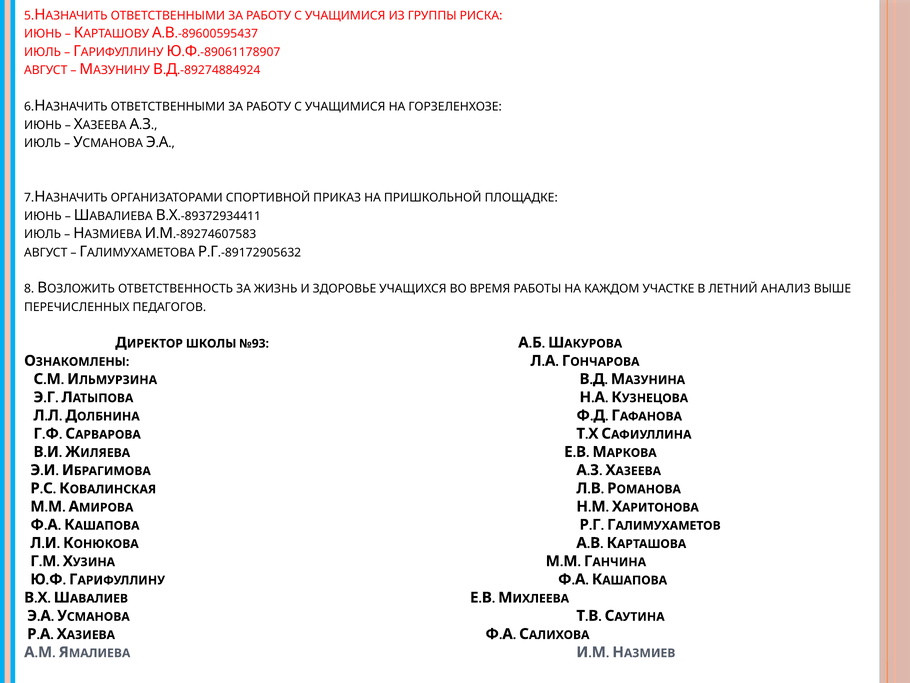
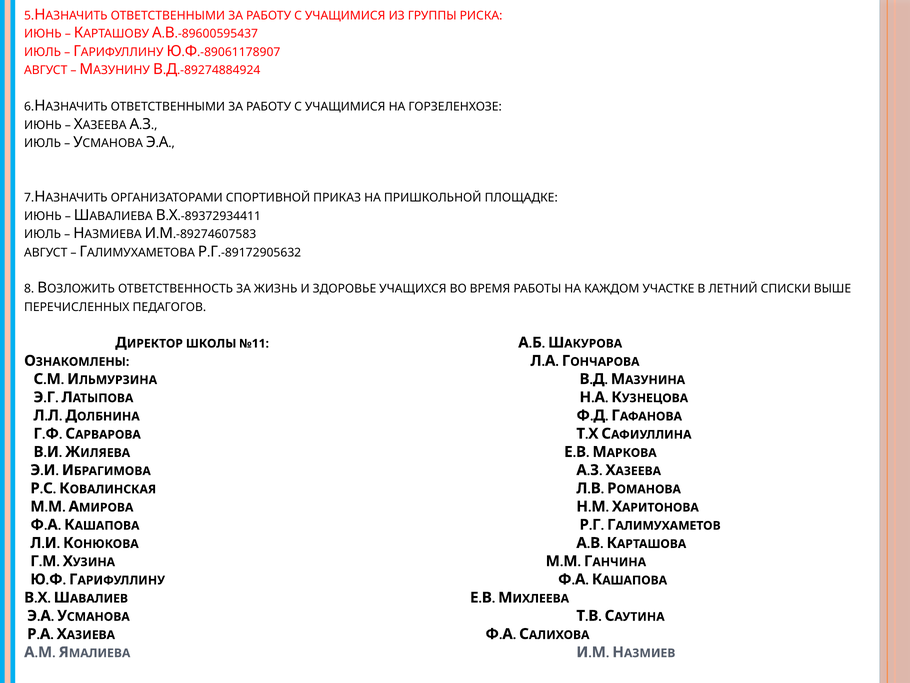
АНАЛИЗ: АНАЛИЗ -> СПИСКИ (786, 289)
№93: №93 -> №11 (254, 343)
